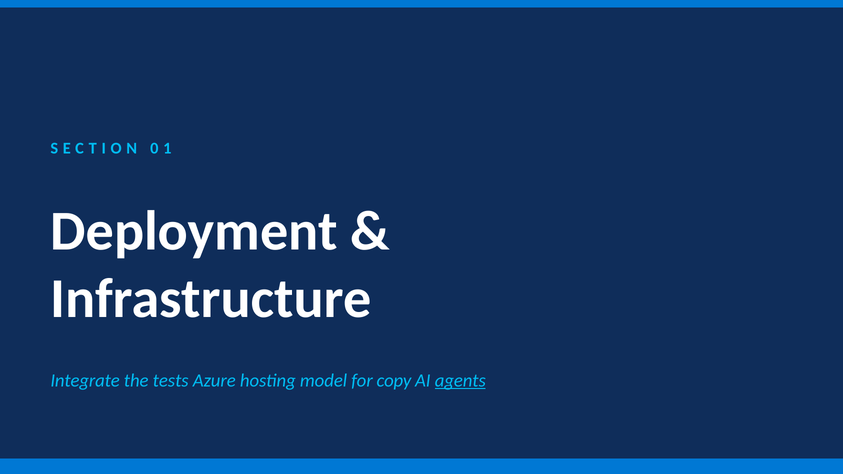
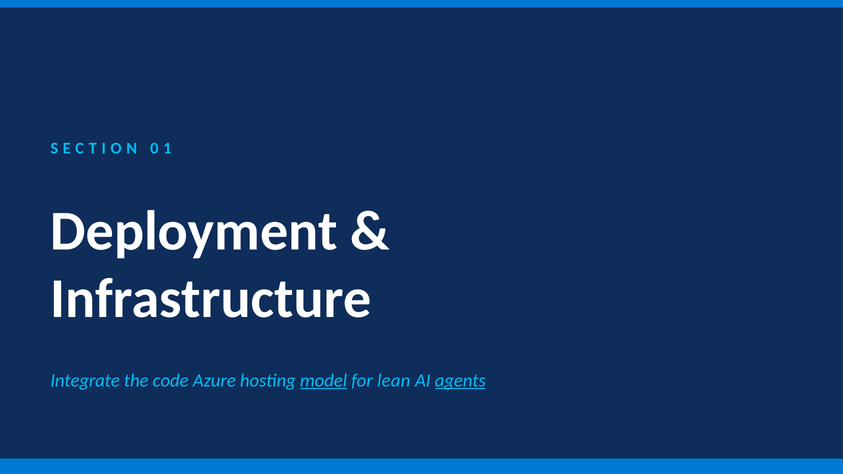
tests: tests -> code (171, 381)
model underline: none -> present (324, 381)
copy: copy -> lean (394, 381)
